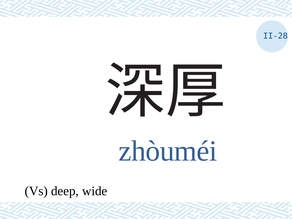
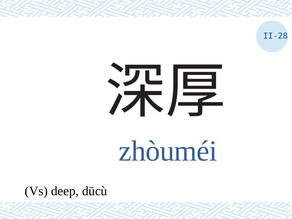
wide: wide -> dūcù (95, 191)
